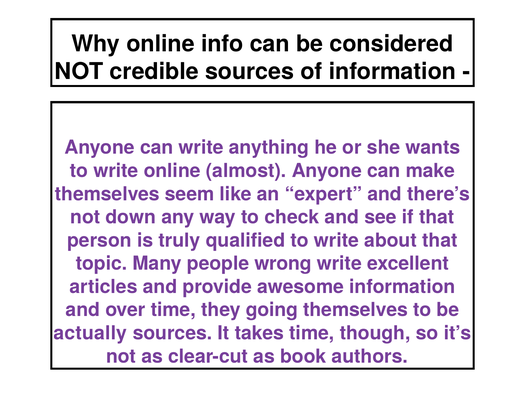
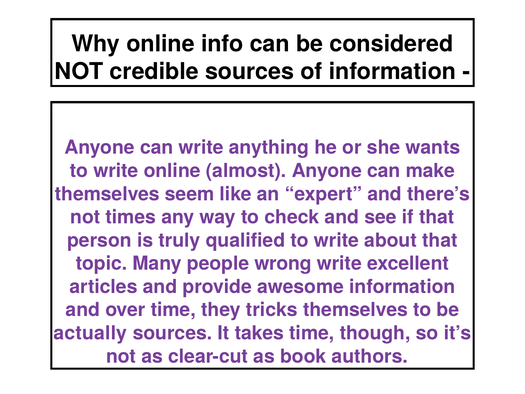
down: down -> times (131, 217)
going: going -> tricks (272, 310)
